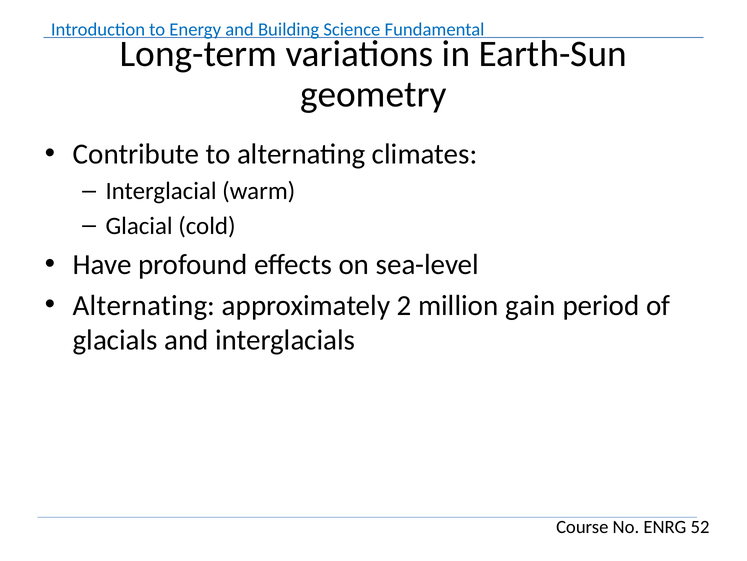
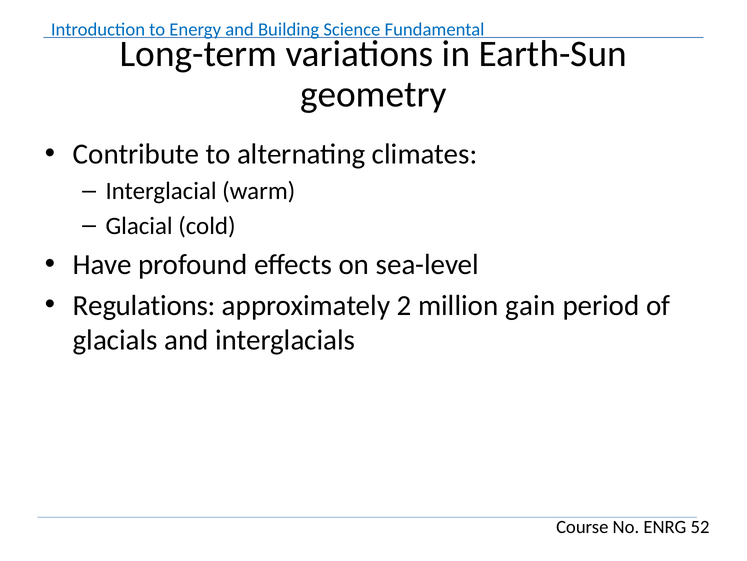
Alternating: Alternating -> Regulations (144, 305)
